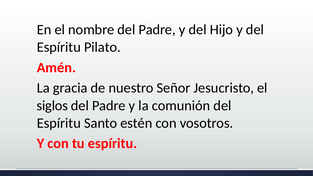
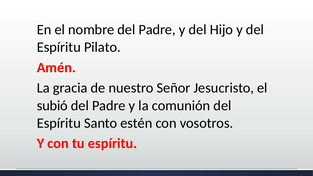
siglos: siglos -> subió (52, 106)
